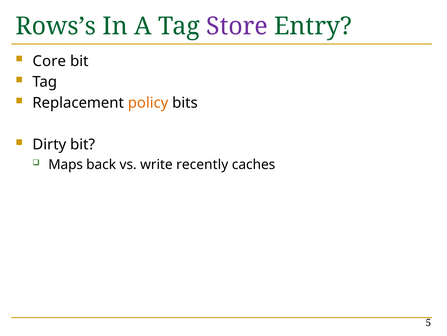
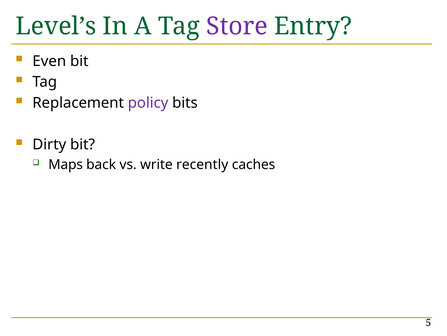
Rows’s: Rows’s -> Level’s (56, 26)
Core: Core -> Even (49, 61)
policy colour: orange -> purple (148, 103)
